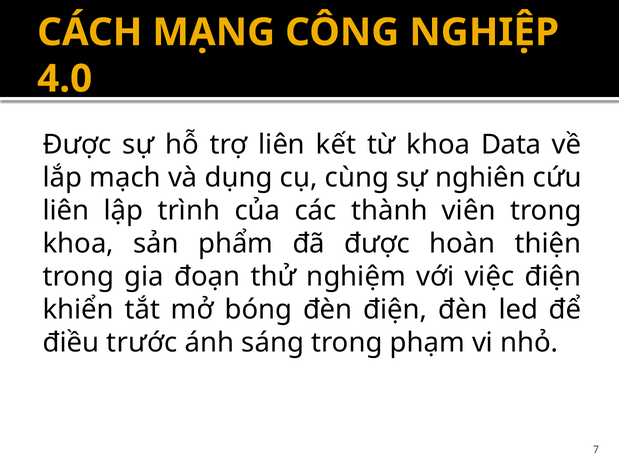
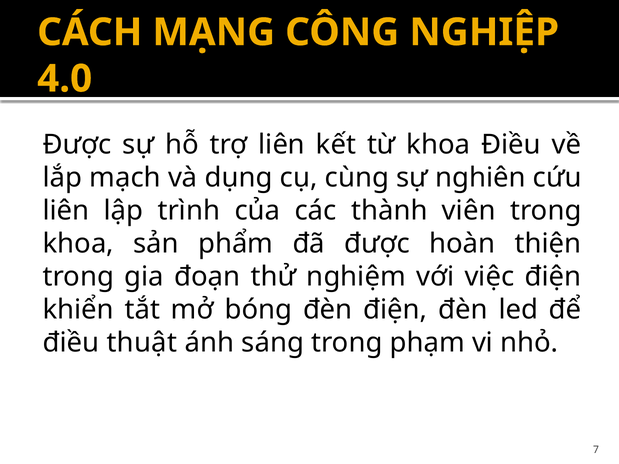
khoa Data: Data -> Điều (511, 145)
trước: trước -> thuật (142, 343)
